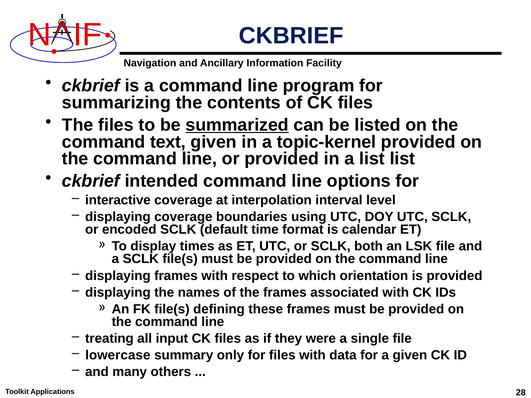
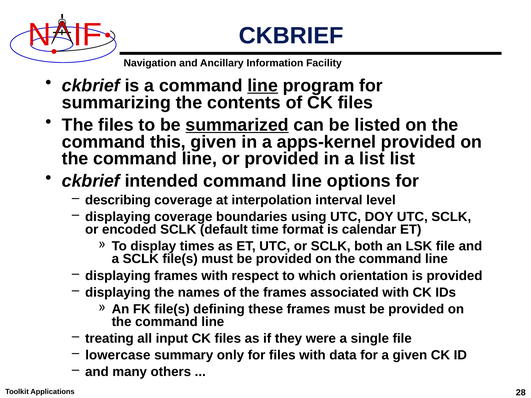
line underline: none -> present (263, 86)
text: text -> this (168, 142)
topic-kernel: topic-kernel -> apps-kernel (326, 142)
interactive: interactive -> describing (118, 200)
